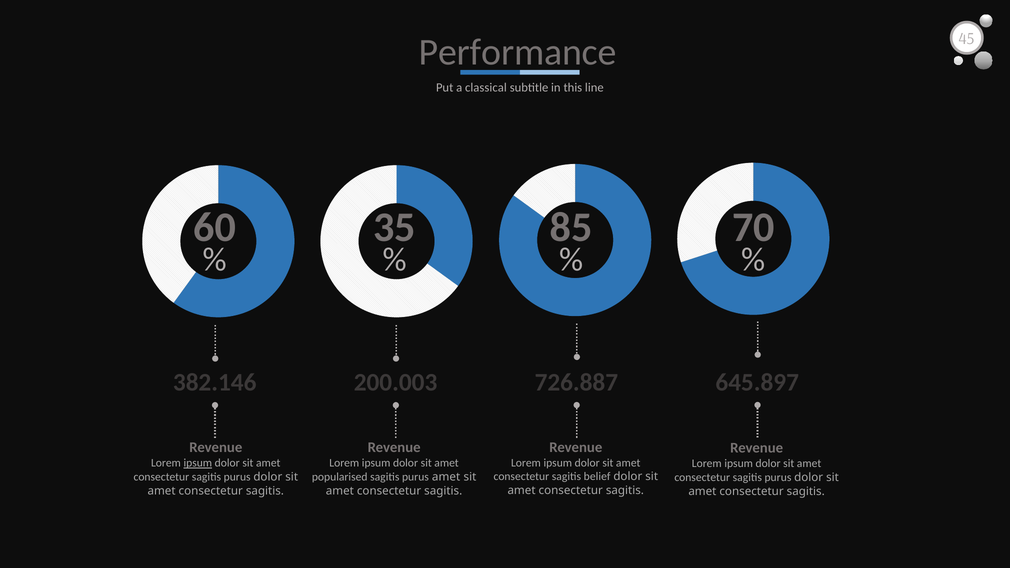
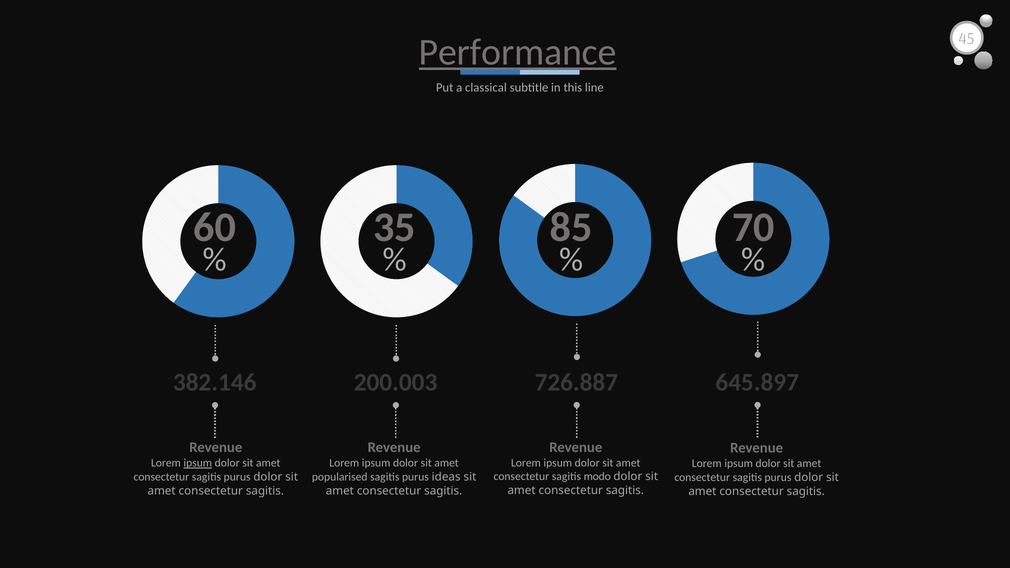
Performance underline: none -> present (518, 52)
belief: belief -> modo (597, 477)
purus amet: amet -> ideas (446, 477)
